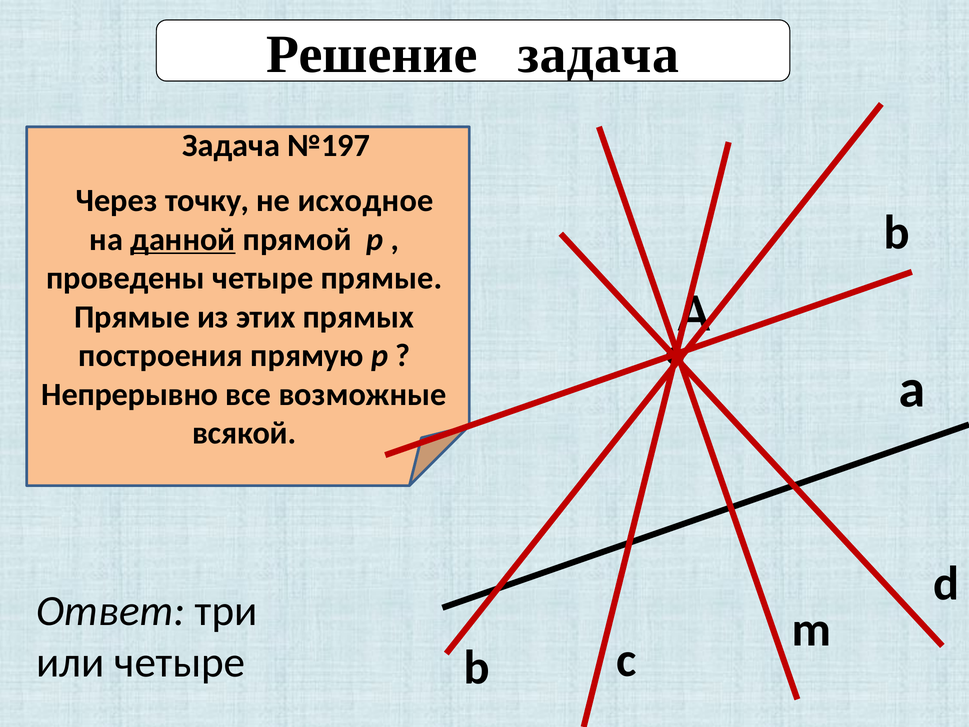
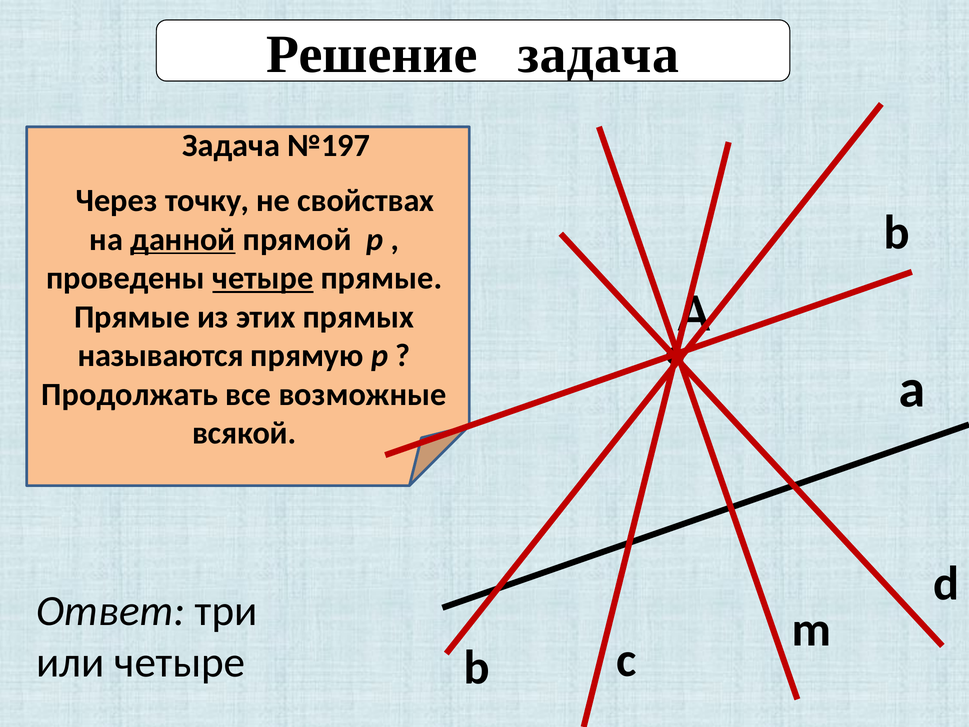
исходное: исходное -> свойствах (366, 200)
четыре underline: none -> present (263, 278)
построения: построения -> называются (161, 356)
Непрерывно: Непрерывно -> Продолжать (130, 394)
